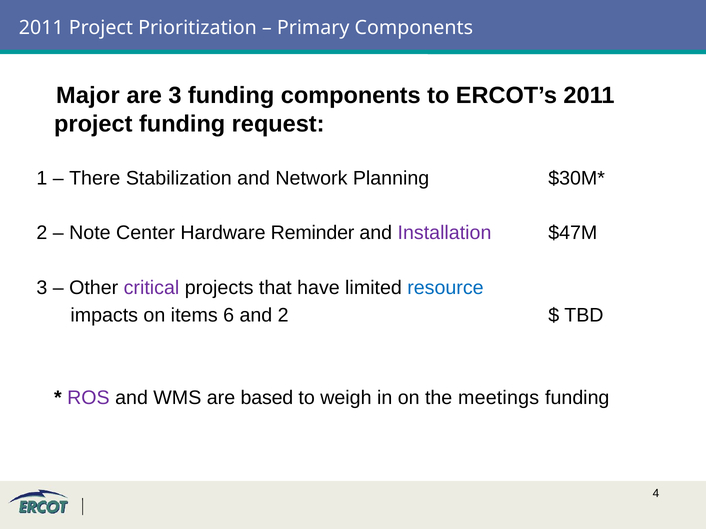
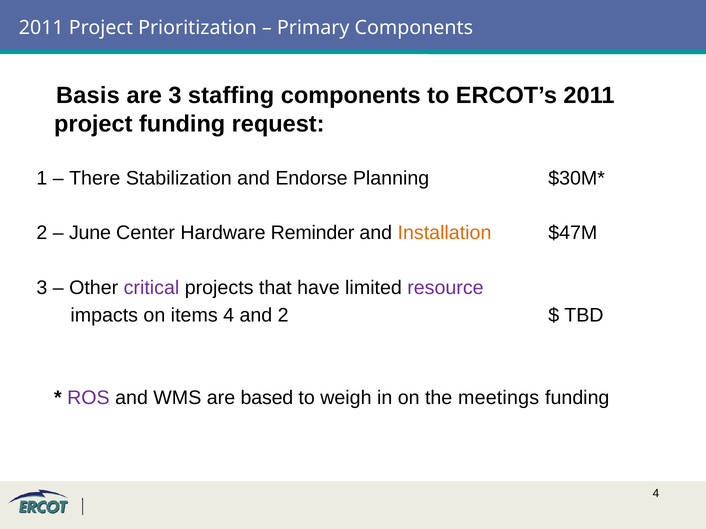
Major: Major -> Basis (88, 96)
3 funding: funding -> staffing (231, 96)
Network: Network -> Endorse (312, 178)
Note: Note -> June (90, 233)
Installation colour: purple -> orange (445, 233)
resource colour: blue -> purple (445, 288)
items 6: 6 -> 4 (229, 316)
